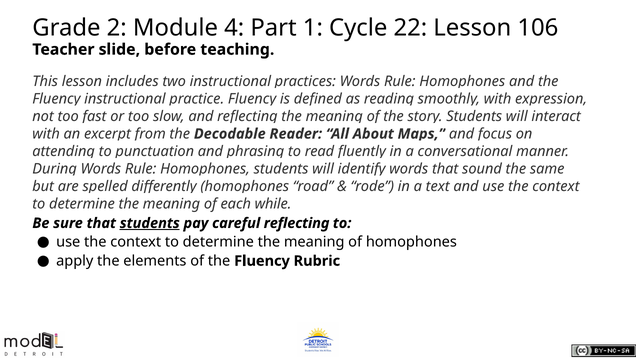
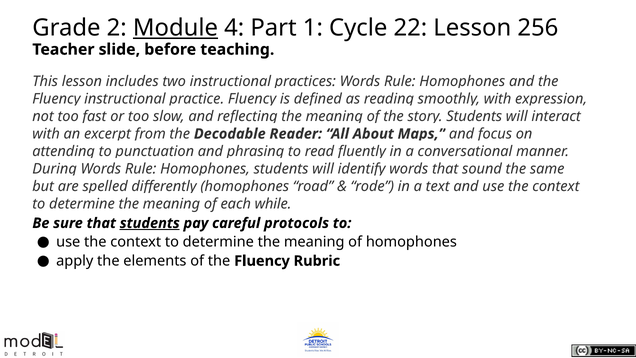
Module underline: none -> present (175, 28)
106: 106 -> 256 (538, 28)
careful reflecting: reflecting -> protocols (297, 223)
